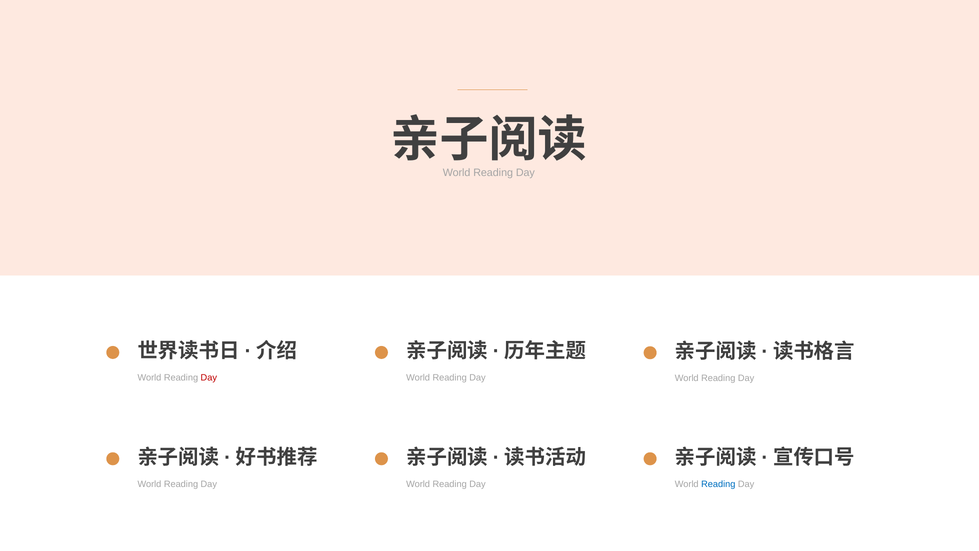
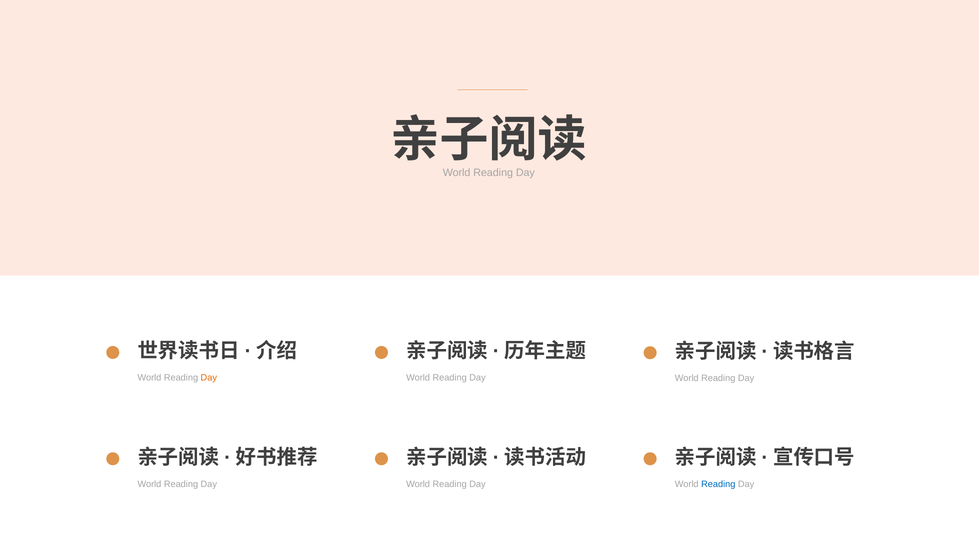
Day colour: red -> orange (209, 378)
